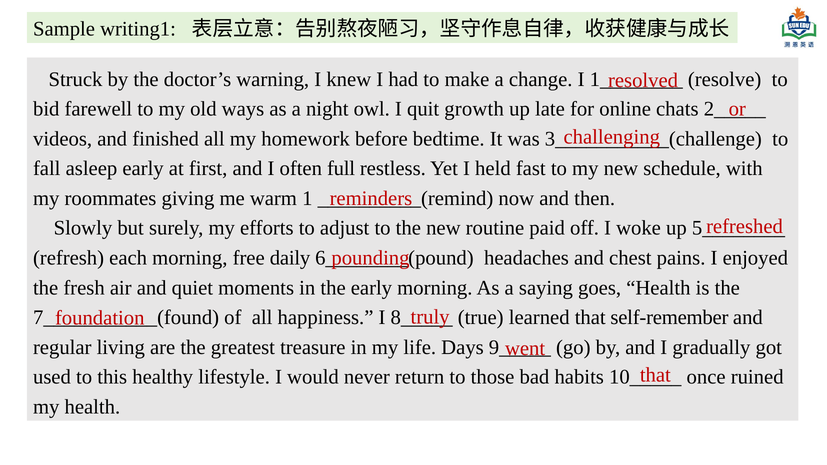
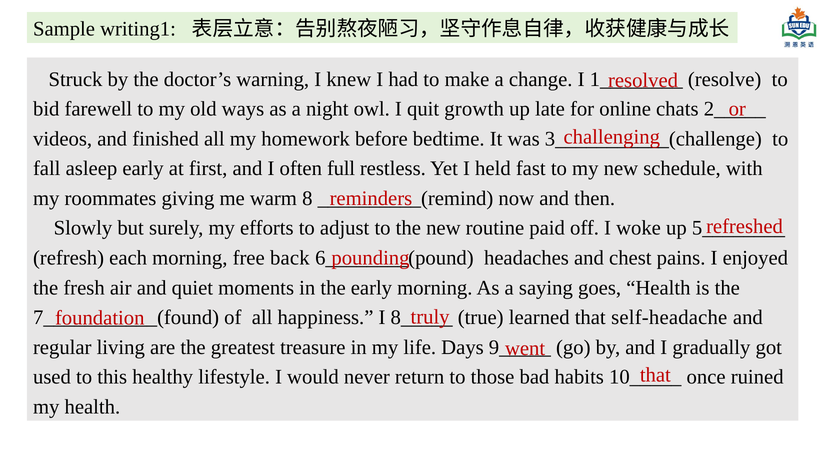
1: 1 -> 8 (307, 198)
daily: daily -> back (290, 258)
self-remember: self-remember -> self-headache (669, 318)
